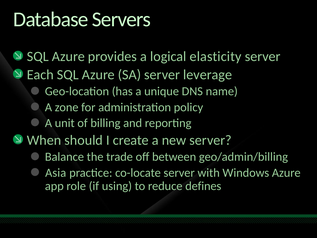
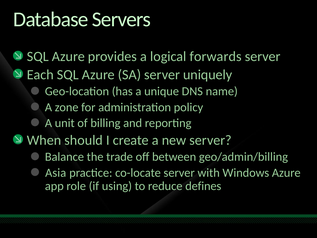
elasticity: elasticity -> forwards (216, 57)
leverage: leverage -> uniquely (208, 75)
